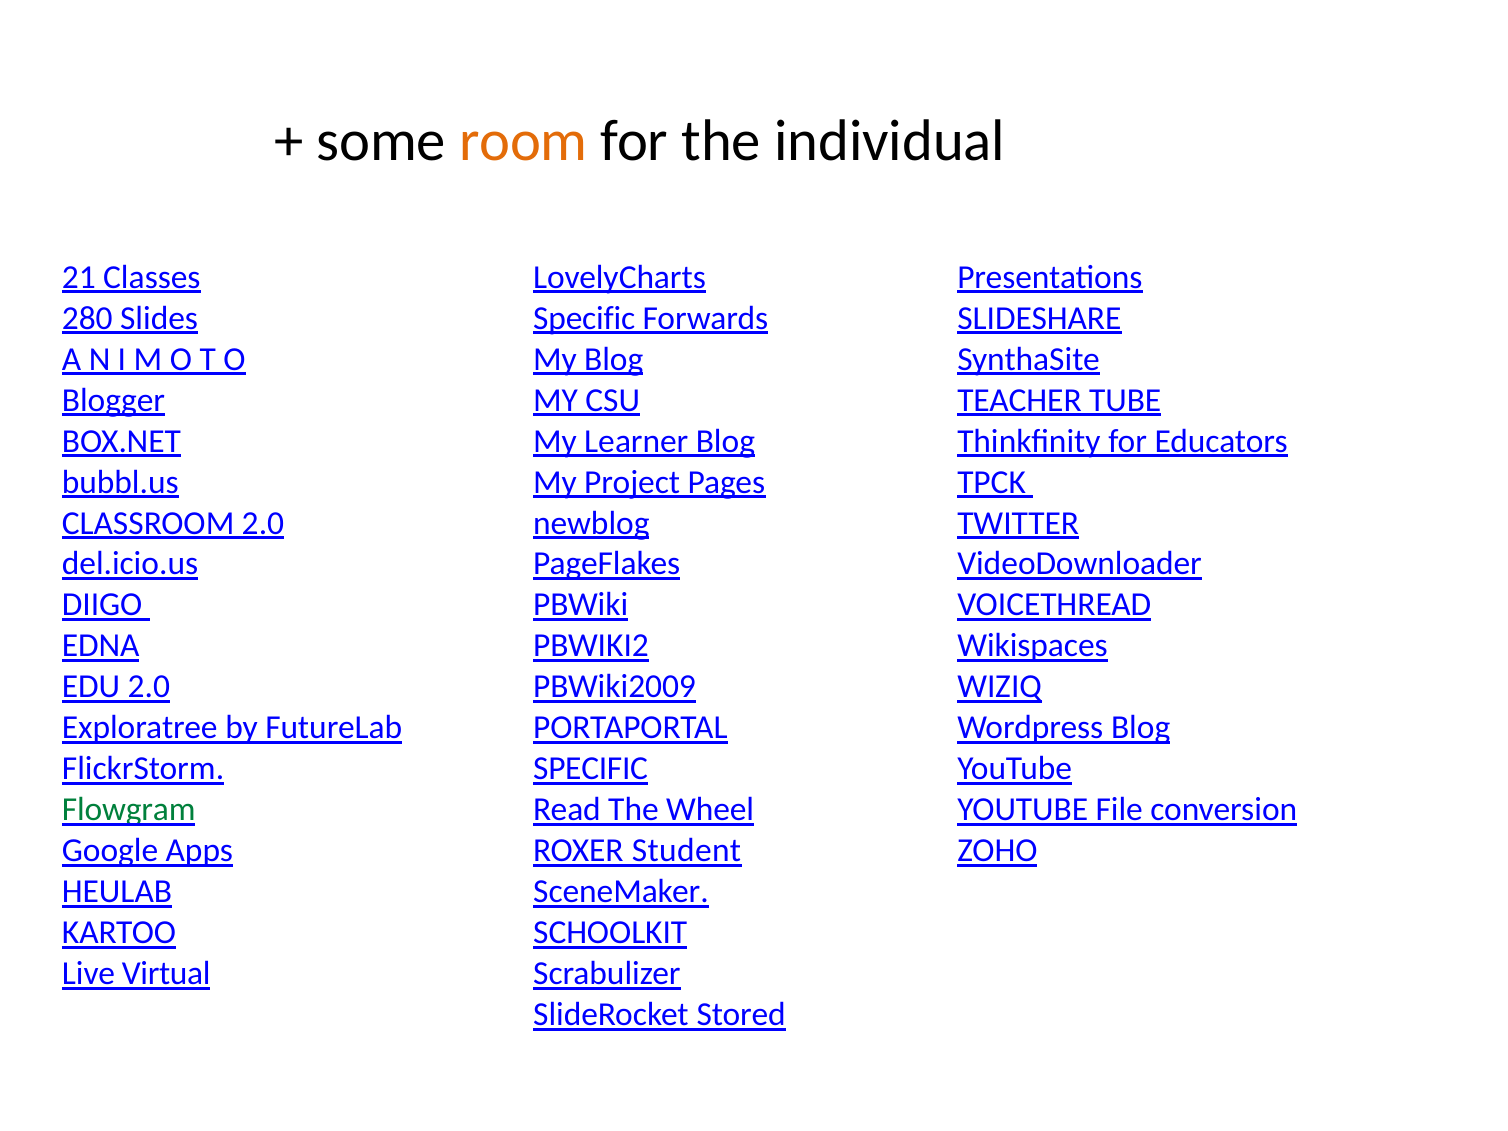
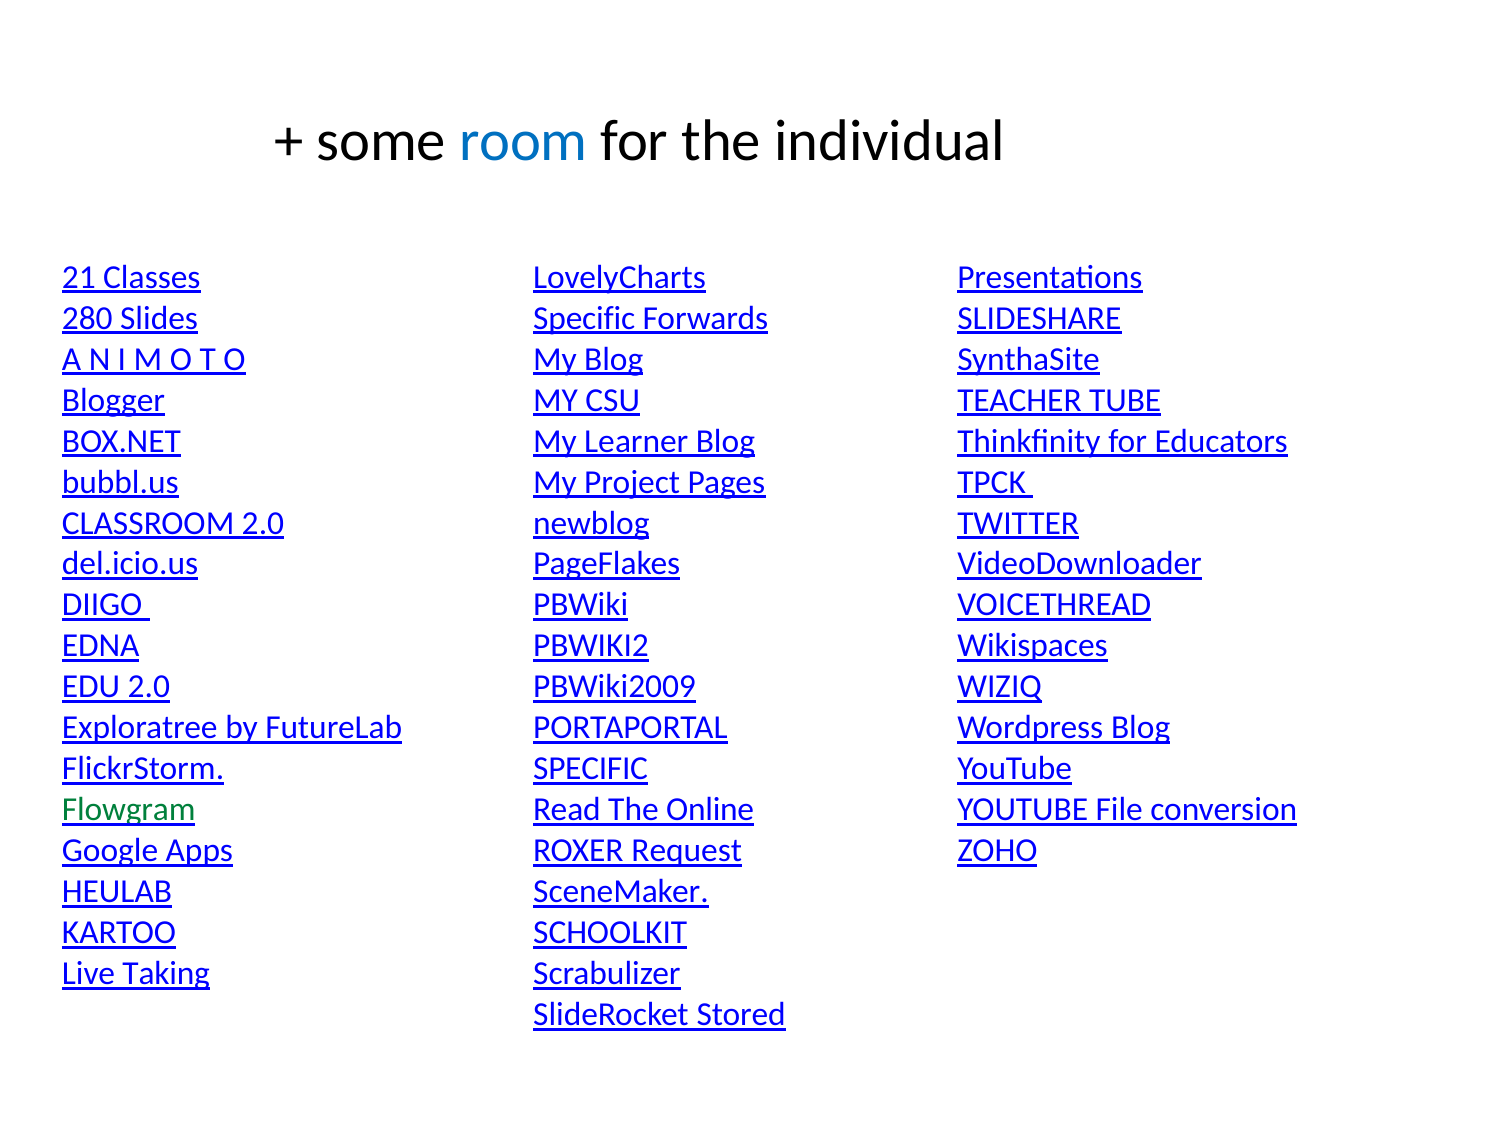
room colour: orange -> blue (523, 141)
Wheel: Wheel -> Online (710, 810)
Student: Student -> Request (687, 851)
Virtual: Virtual -> Taking (166, 974)
